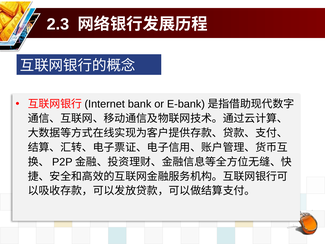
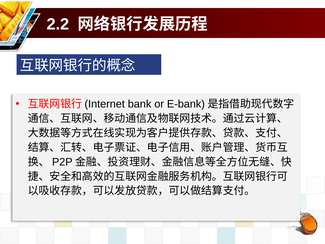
2.3: 2.3 -> 2.2 (58, 24)
